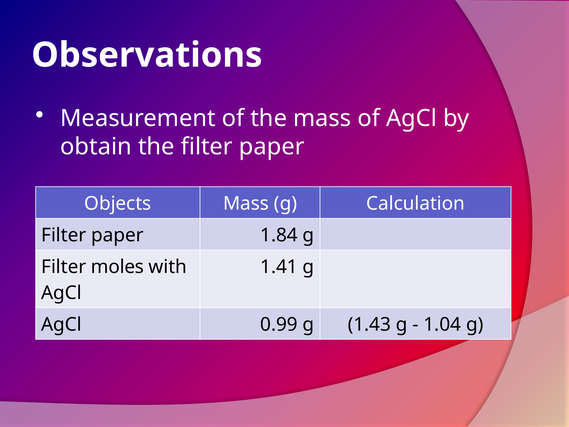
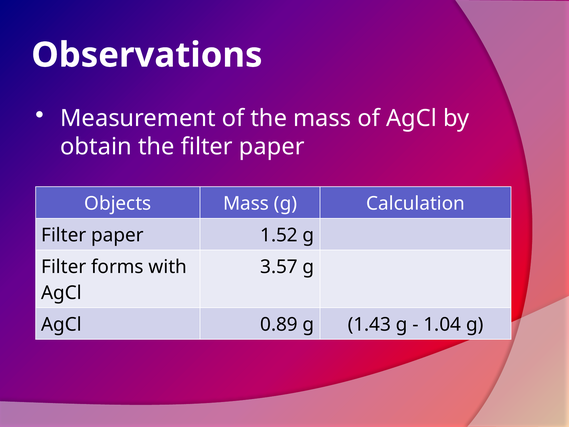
1.84: 1.84 -> 1.52 (279, 235)
moles: moles -> forms (117, 267)
1.41: 1.41 -> 3.57 (279, 267)
0.99: 0.99 -> 0.89 (279, 324)
